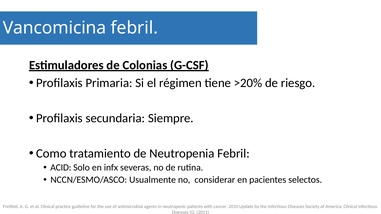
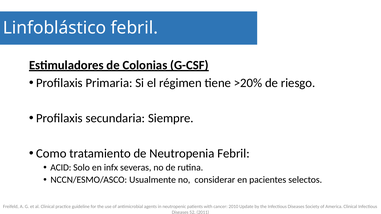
Vancomicina: Vancomicina -> Linfoblástico (55, 28)
